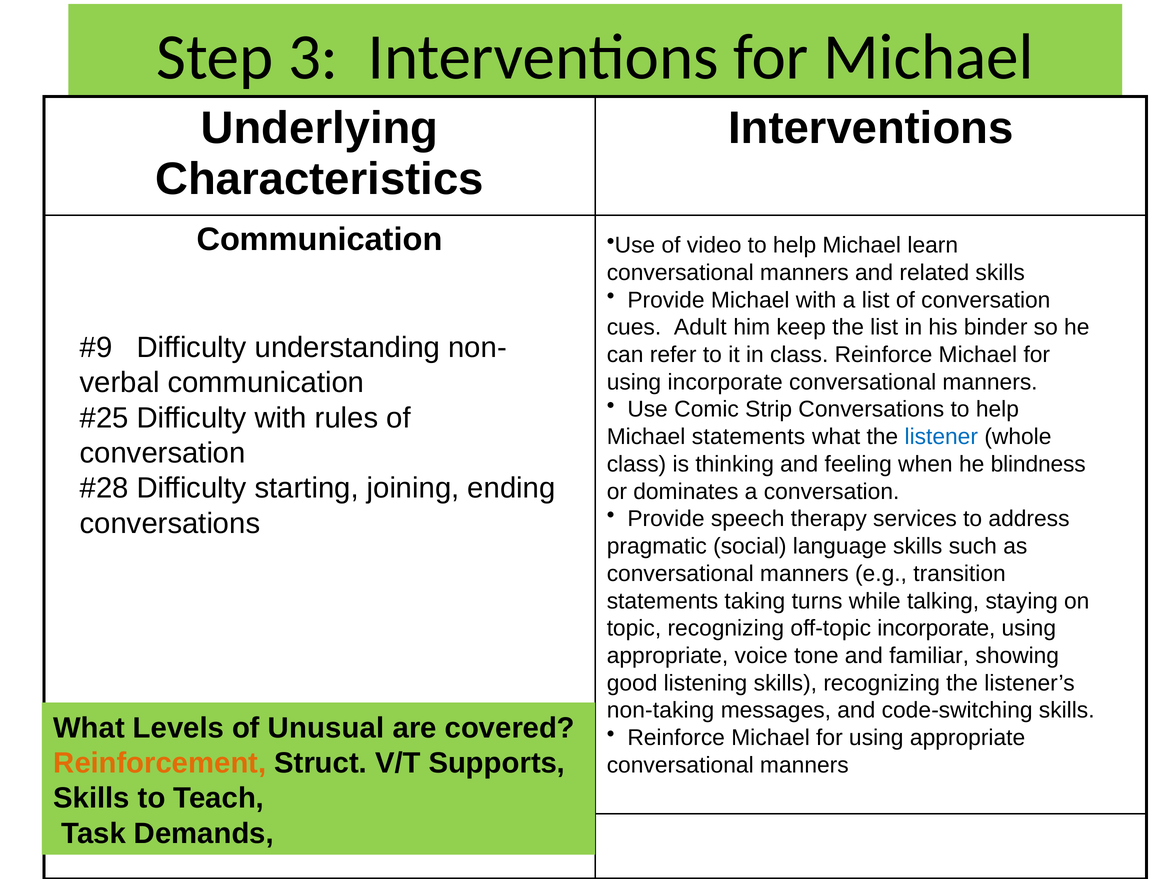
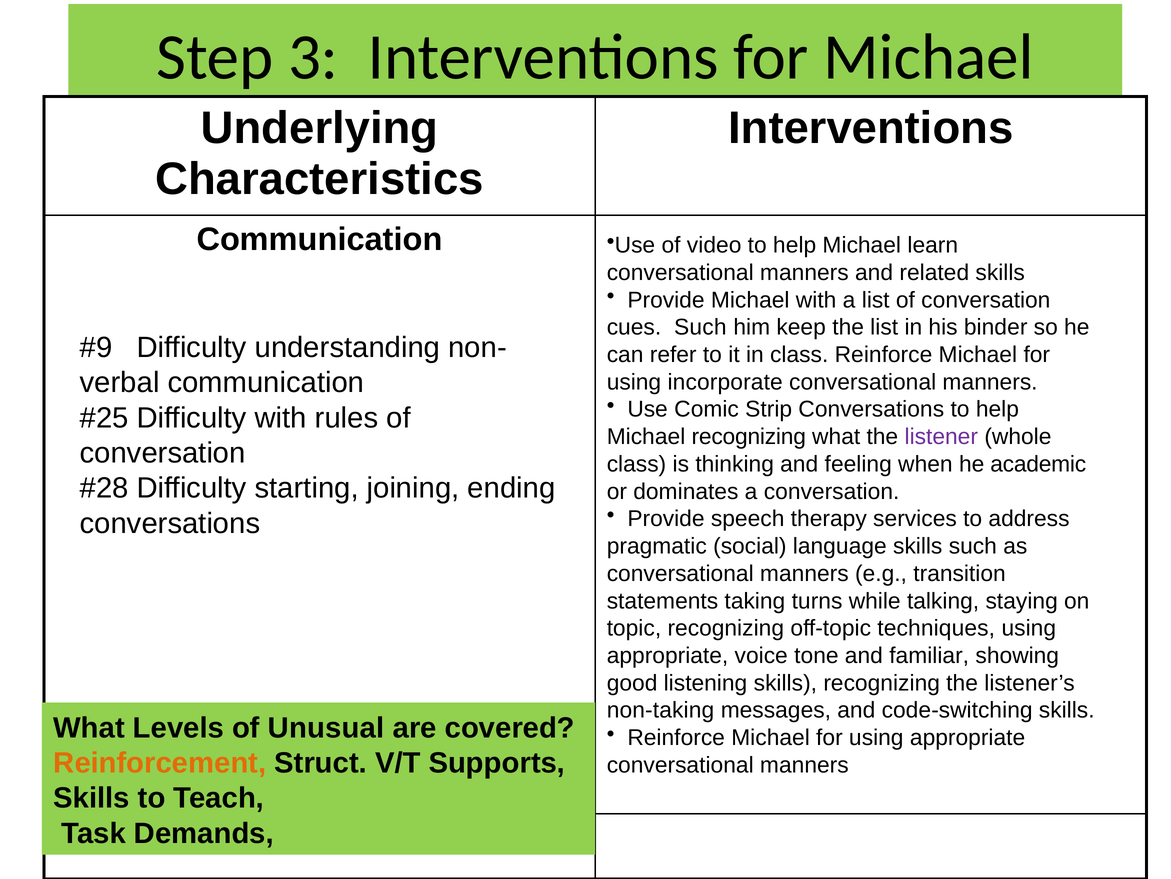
cues Adult: Adult -> Such (700, 327)
Michael statements: statements -> recognizing (749, 436)
listener colour: blue -> purple (941, 436)
blindness: blindness -> academic (1038, 464)
off-topic incorporate: incorporate -> techniques (936, 628)
